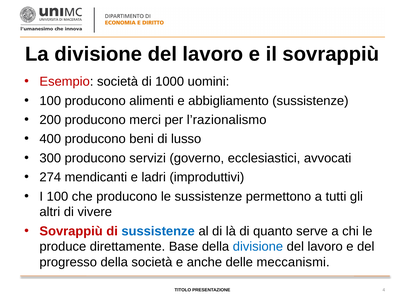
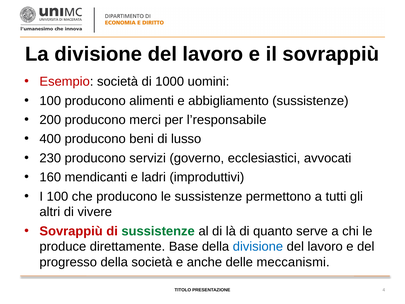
l’razionalismo: l’razionalismo -> l’responsabile (227, 120)
300: 300 -> 230 (50, 158)
274: 274 -> 160 (50, 177)
sussistenze colour: blue -> green (158, 231)
